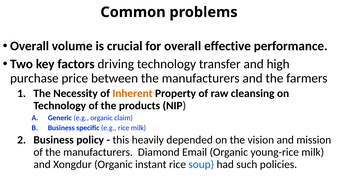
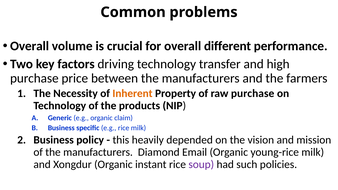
effective: effective -> different (228, 46)
raw cleansing: cleansing -> purchase (253, 94)
soup colour: blue -> purple (201, 164)
